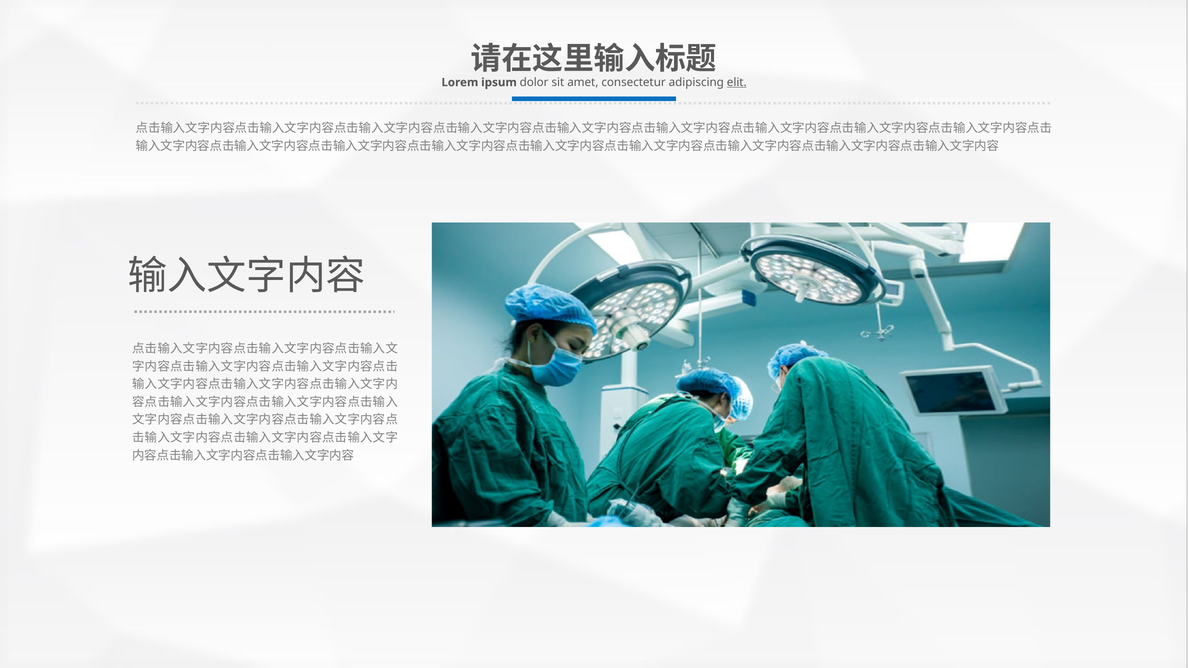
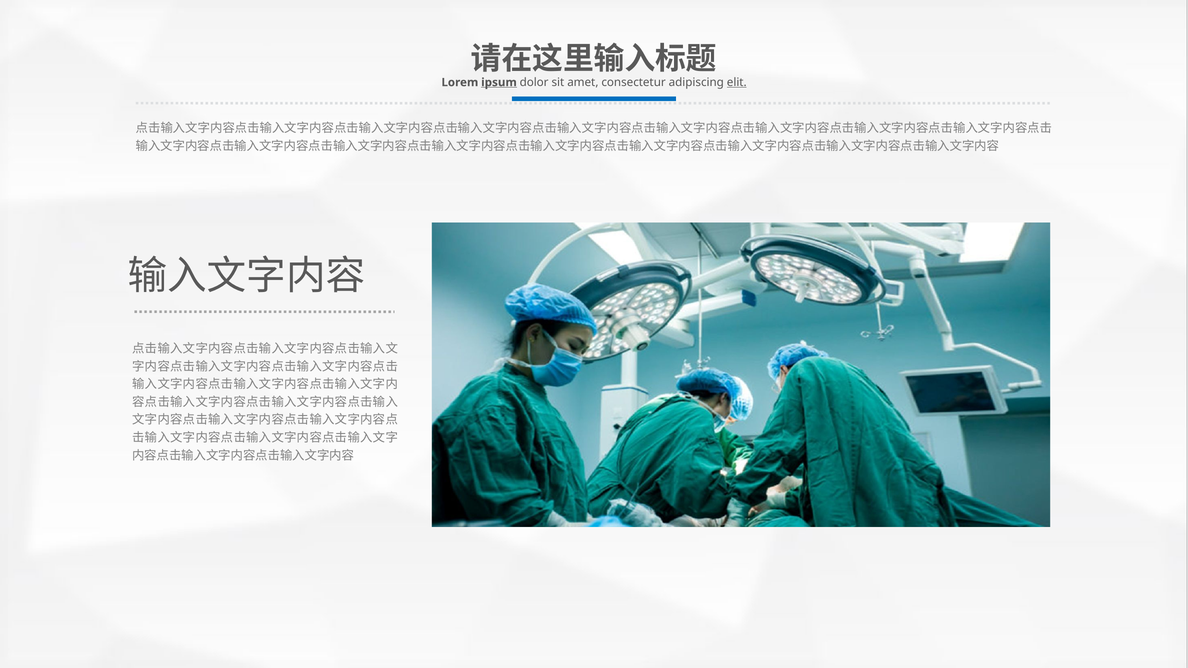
ipsum underline: none -> present (499, 82)
